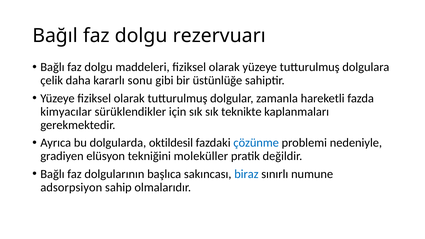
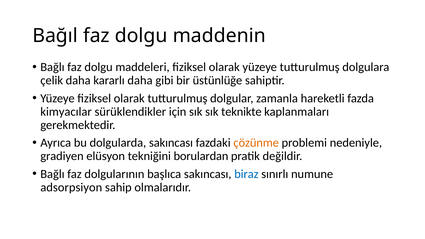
rezervuarı: rezervuarı -> maddenin (219, 36)
kararlı sonu: sonu -> daha (140, 80)
dolgularda oktildesil: oktildesil -> sakıncası (171, 143)
çözünme colour: blue -> orange (256, 143)
moleküller: moleküller -> borulardan (201, 156)
